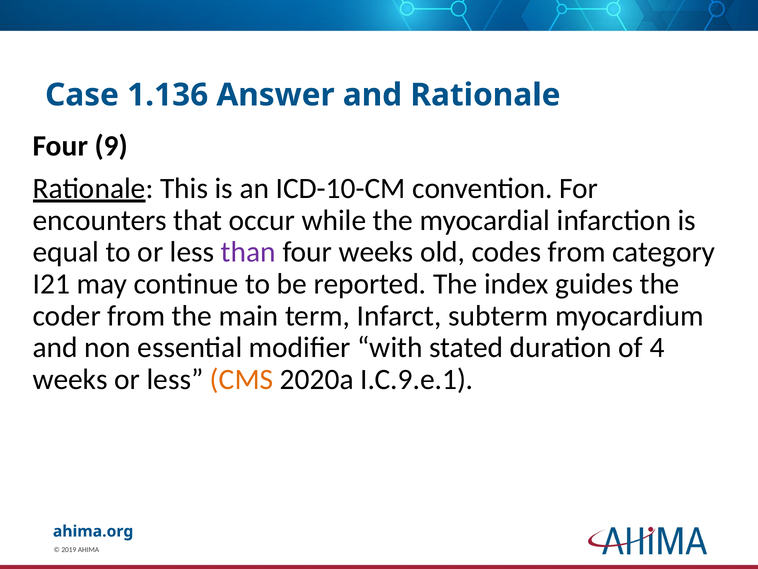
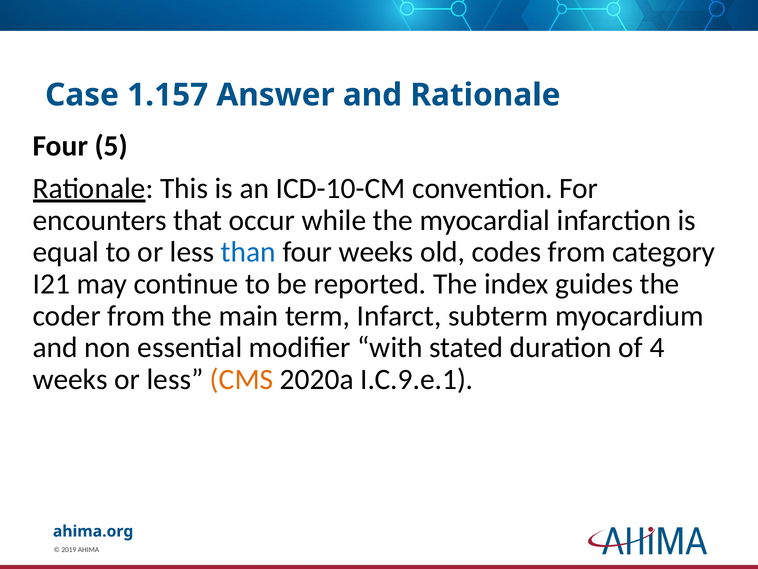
1.136: 1.136 -> 1.157 (168, 95)
9: 9 -> 5 (111, 146)
than colour: purple -> blue (248, 252)
